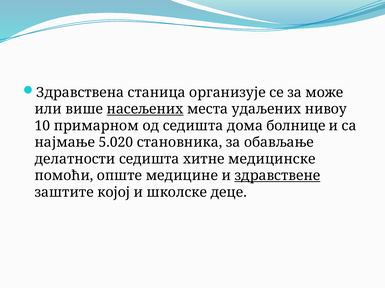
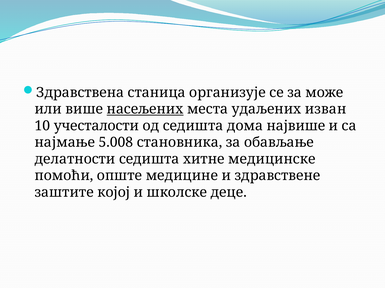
нивоу: нивоу -> изван (326, 109)
примарном: примарном -> учесталости (96, 126)
болнице: болнице -> највише (296, 126)
5.020: 5.020 -> 5.008 (116, 143)
здравствене underline: present -> none (277, 176)
